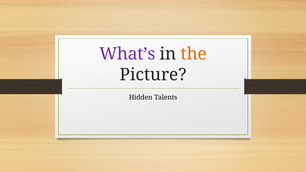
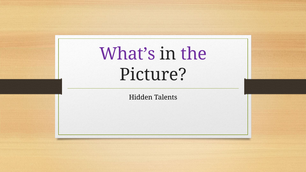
the colour: orange -> purple (194, 54)
